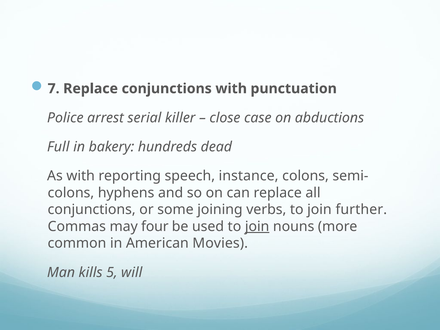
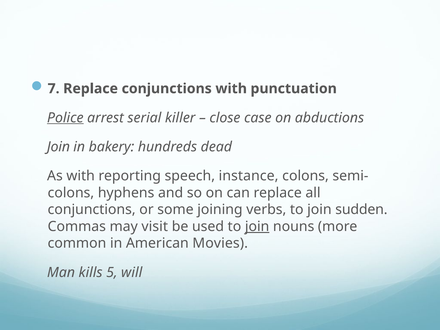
Police underline: none -> present (65, 118)
Full: Full -> Join (58, 147)
further: further -> sudden (361, 210)
four: four -> visit (155, 226)
